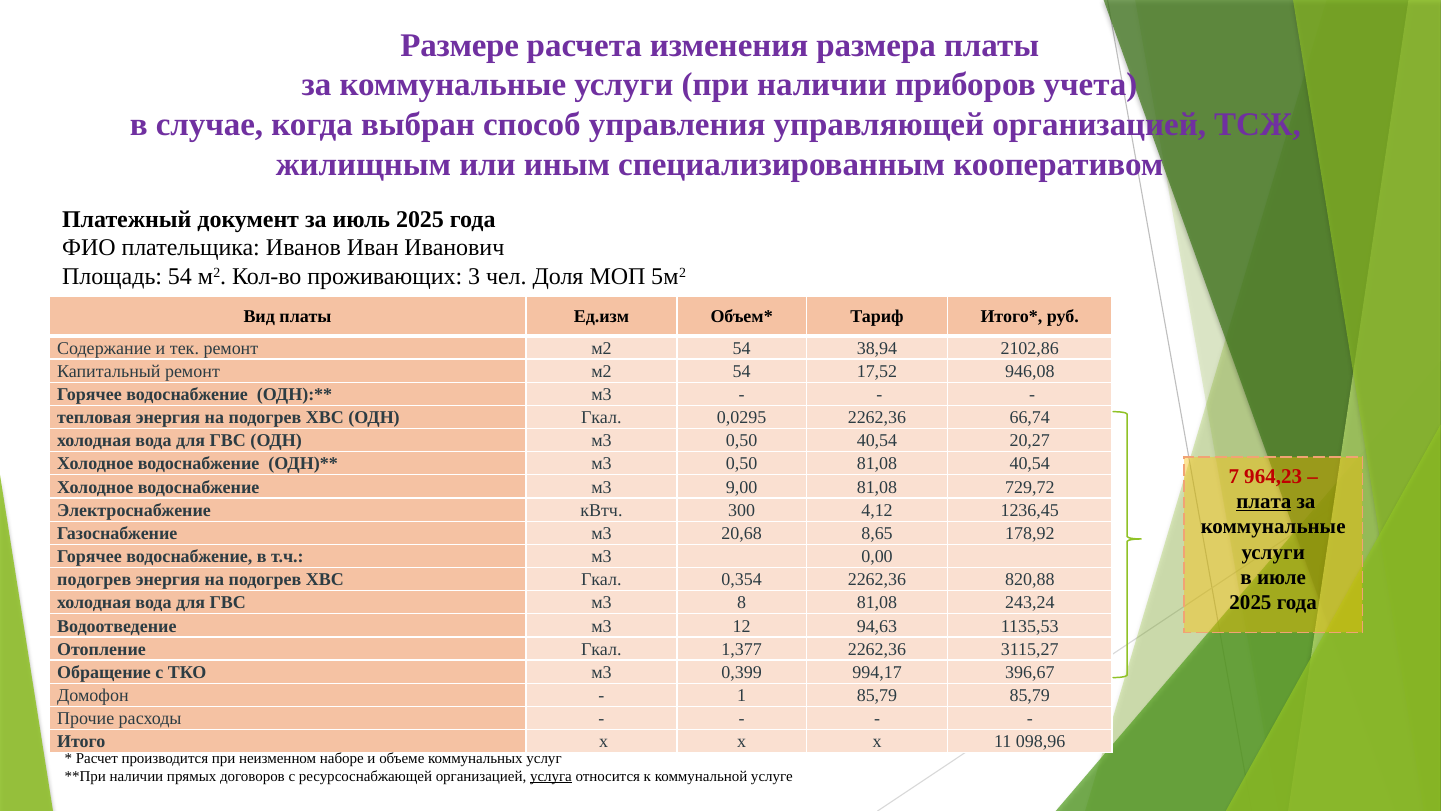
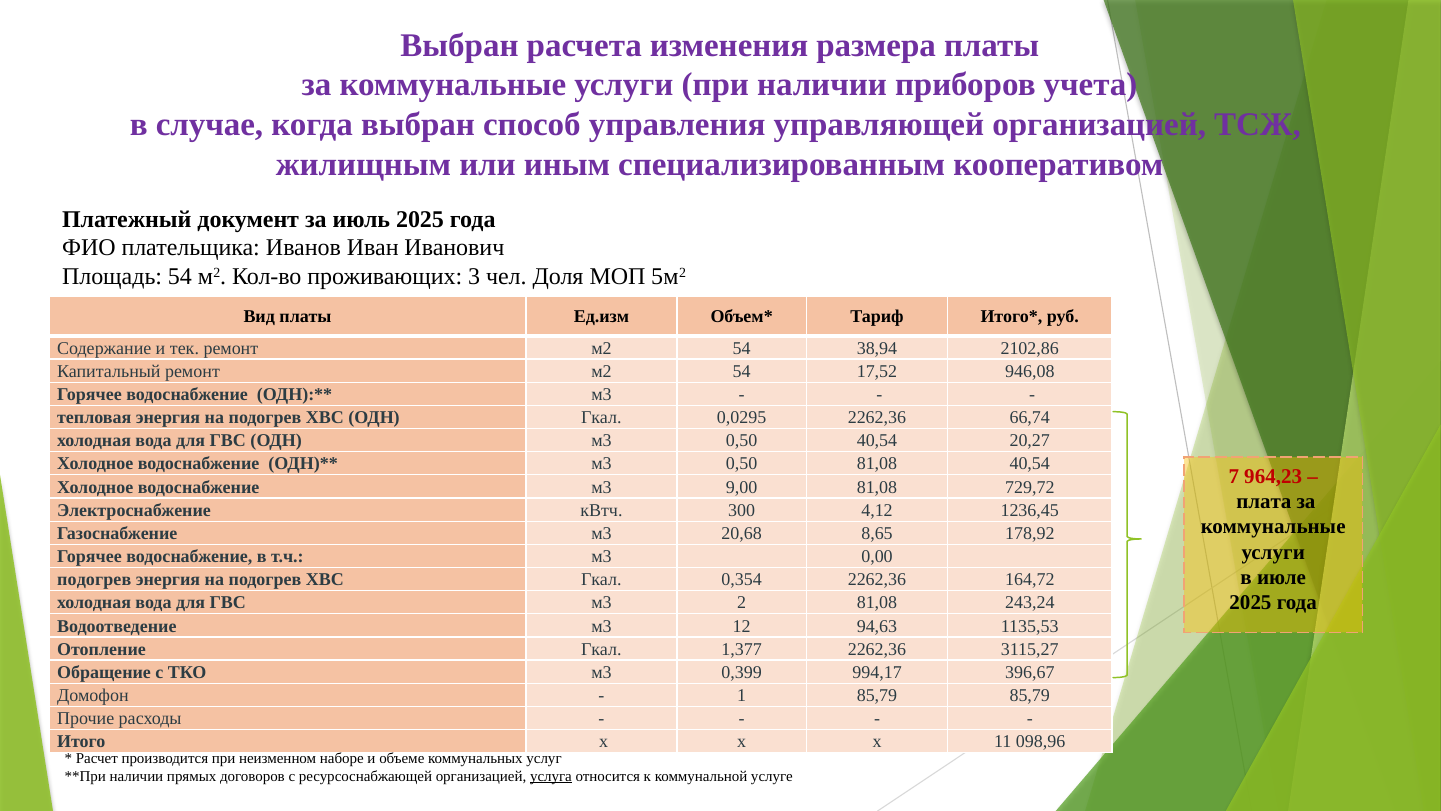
Размере: Размере -> Выбран (460, 45)
плата underline: present -> none (1264, 501)
820,88: 820,88 -> 164,72 (1030, 580)
8: 8 -> 2 (742, 603)
